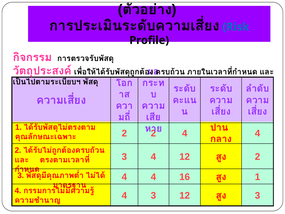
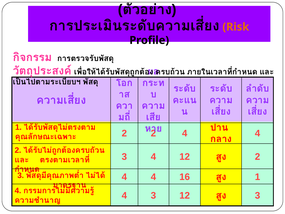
Risk colour: blue -> orange (236, 27)
